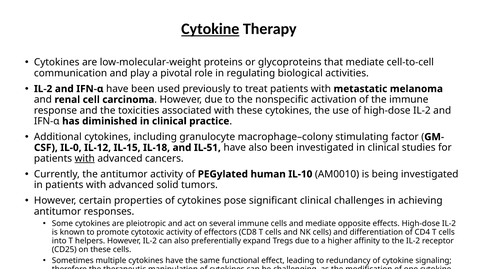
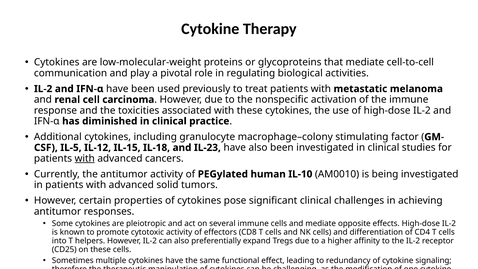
Cytokine underline: present -> none (210, 29)
IL-0: IL-0 -> IL-5 (71, 148)
IL-51: IL-51 -> IL-23 (207, 148)
